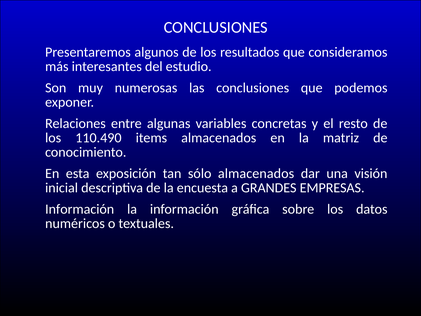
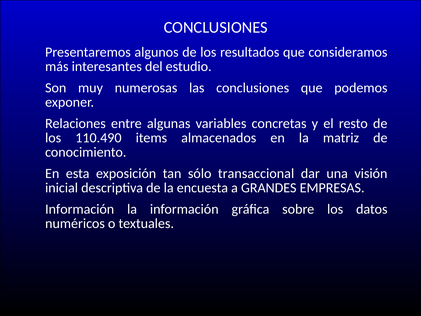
sólo almacenados: almacenados -> transaccional (256, 173)
